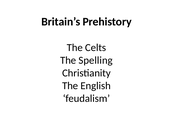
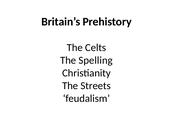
English: English -> Streets (96, 86)
